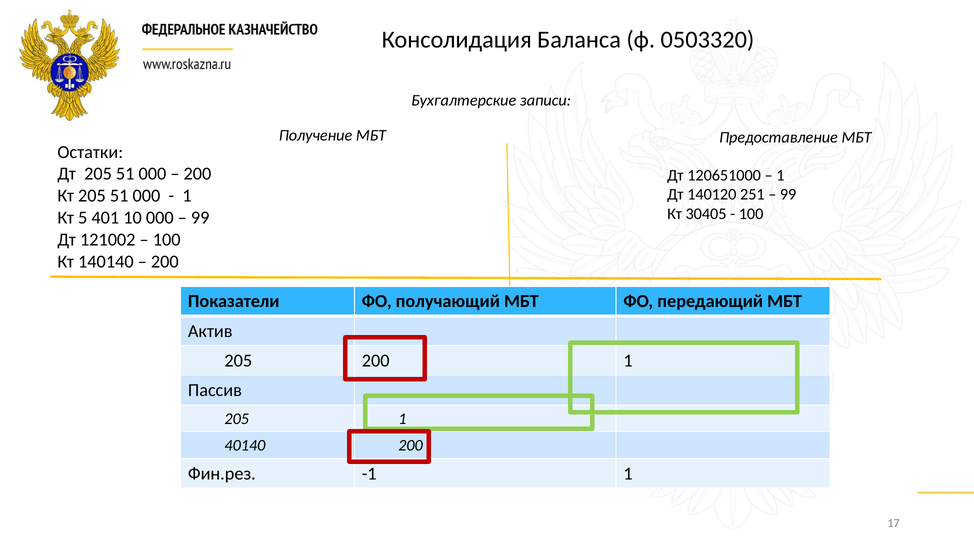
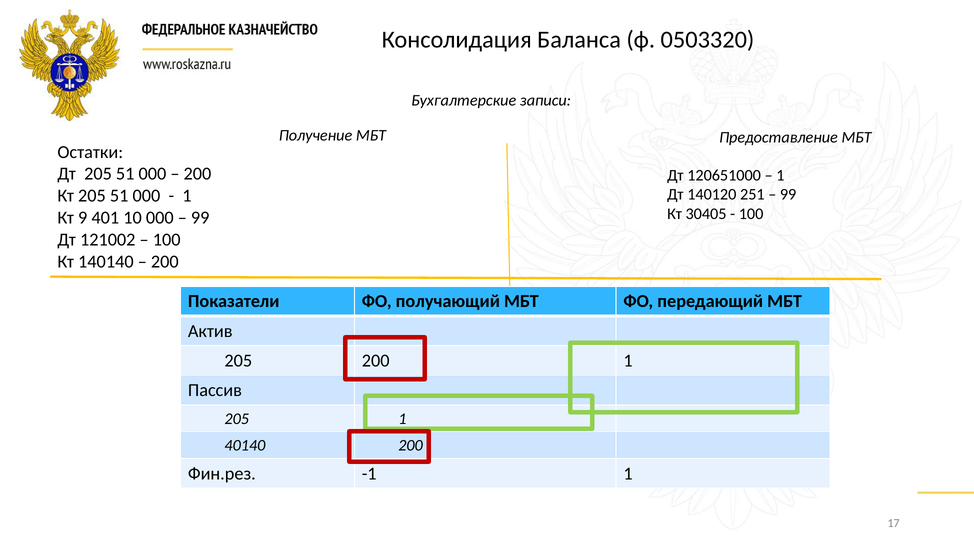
5: 5 -> 9 (83, 218)
